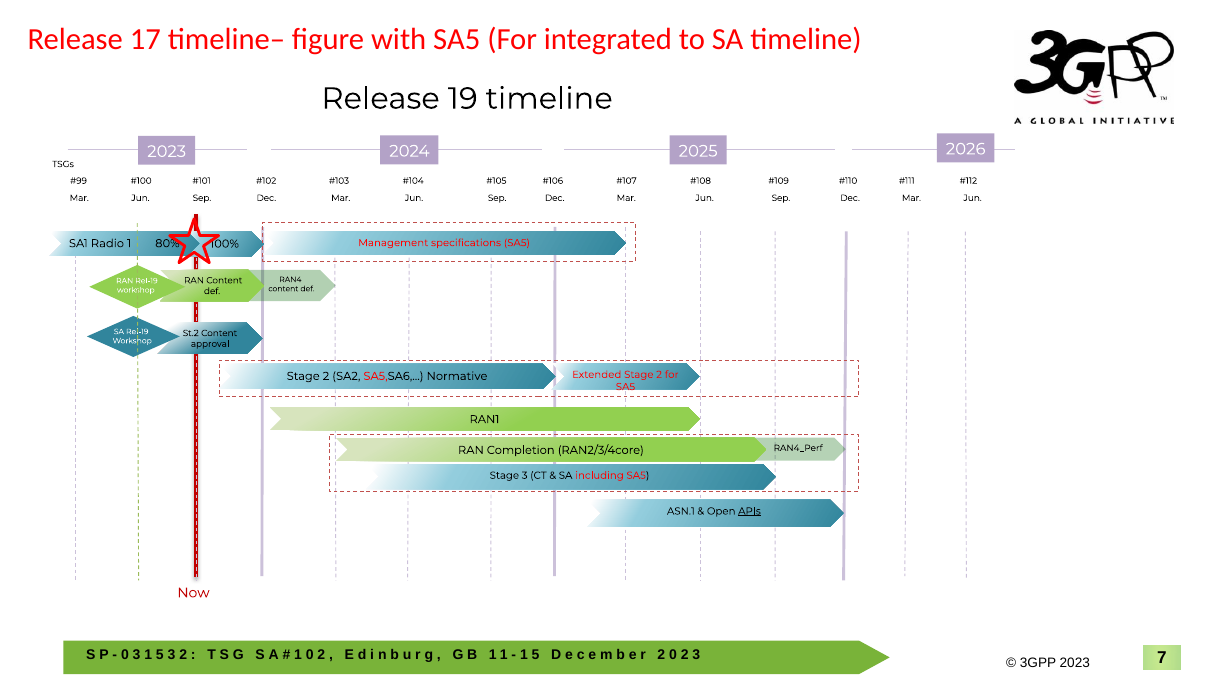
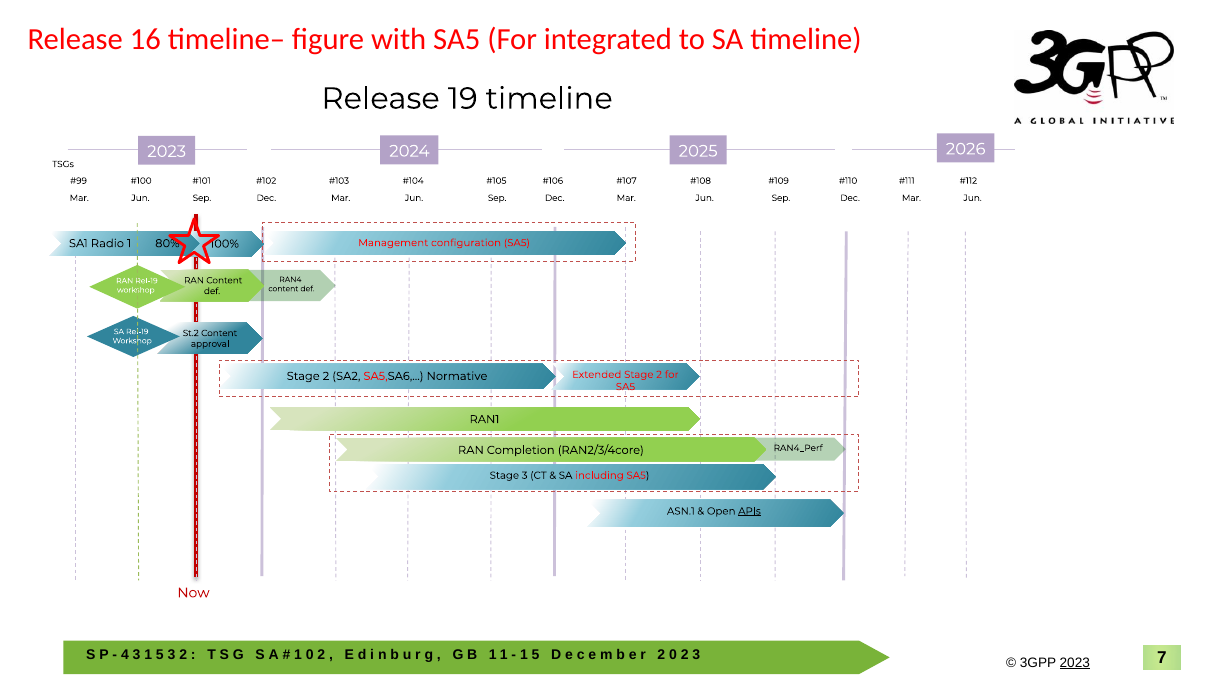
17: 17 -> 16 (145, 40)
specifications: specifications -> configuration (466, 243)
0: 0 -> 4 (125, 654)
2023 underline: none -> present (1075, 663)
